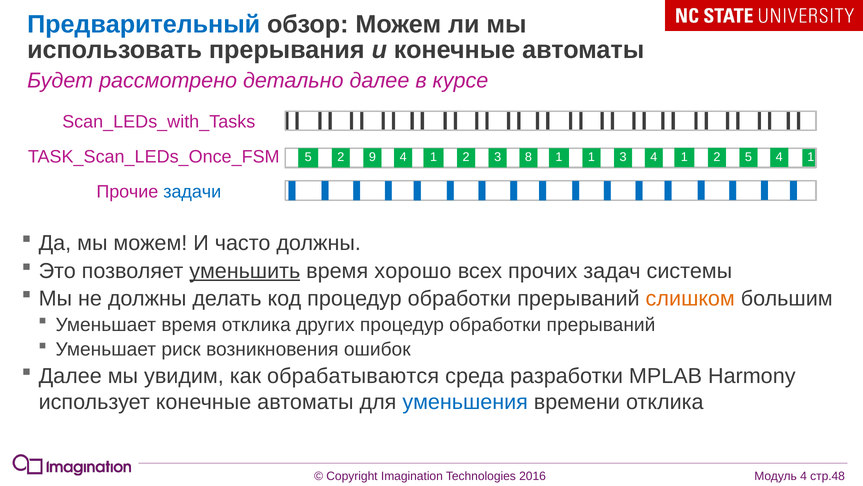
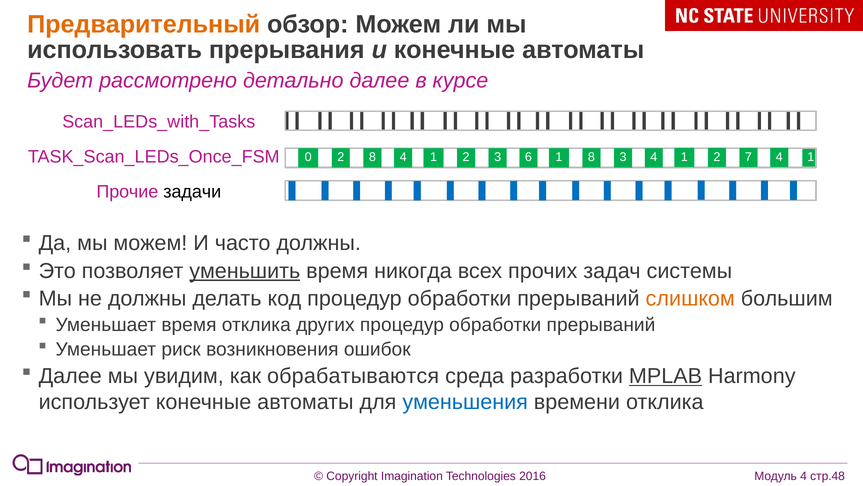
Предварительный colour: blue -> orange (144, 24)
TASK_Scan_LEDs_Once_FSM 5: 5 -> 0 (308, 157)
2 9: 9 -> 8 (372, 157)
8: 8 -> 6 (528, 157)
1 1: 1 -> 8 (591, 157)
2 5: 5 -> 7 (748, 157)
задачи colour: blue -> black (192, 191)
хорошо: хорошо -> никогда (413, 271)
MPLAB underline: none -> present (666, 376)
